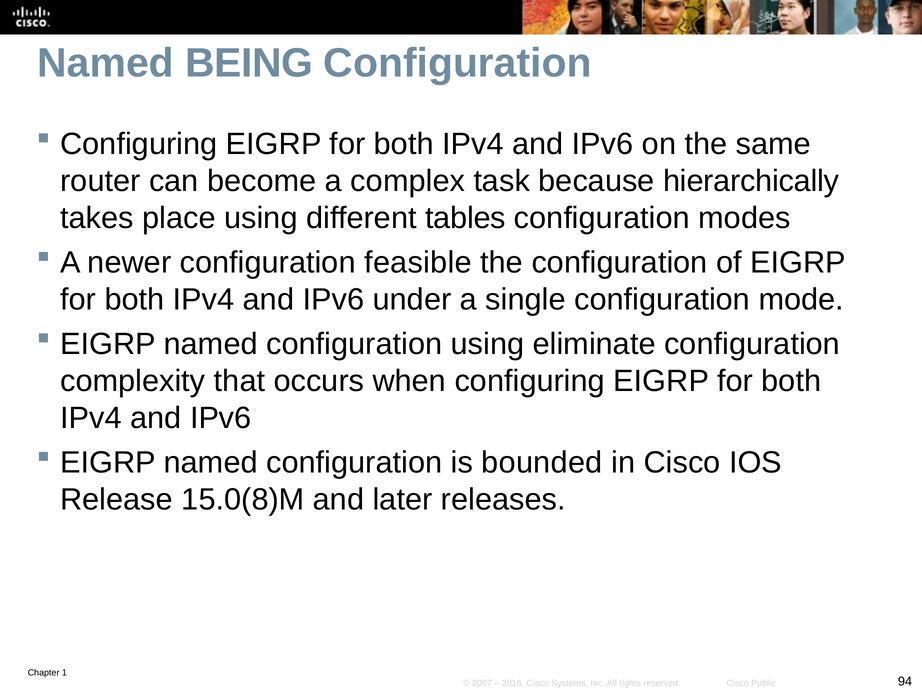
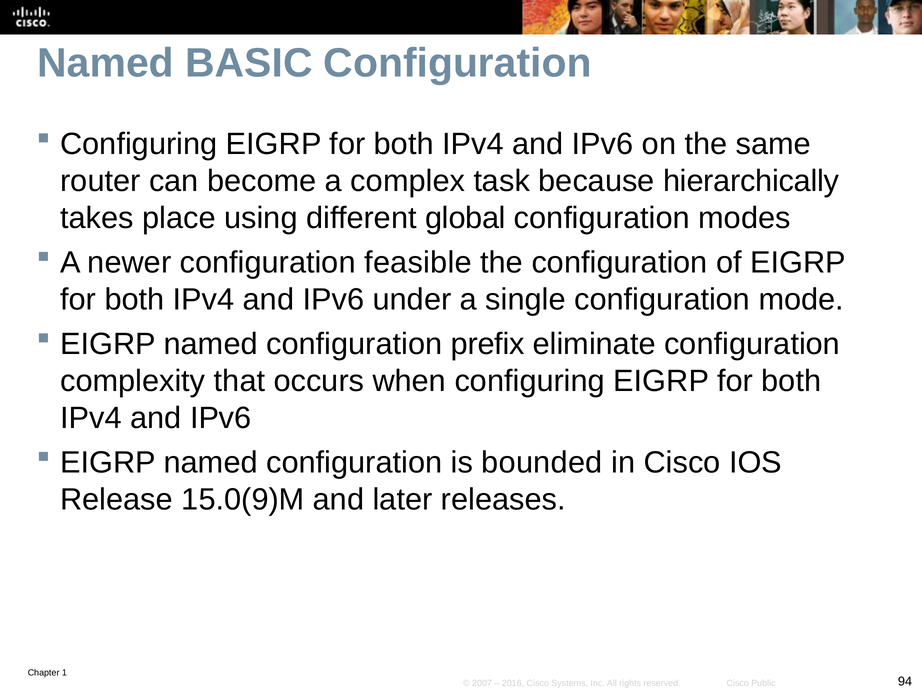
BEING: BEING -> BASIC (249, 63)
tables: tables -> global (465, 218)
configuration using: using -> prefix (488, 344)
15.0(8)M: 15.0(8)M -> 15.0(9)M (243, 499)
